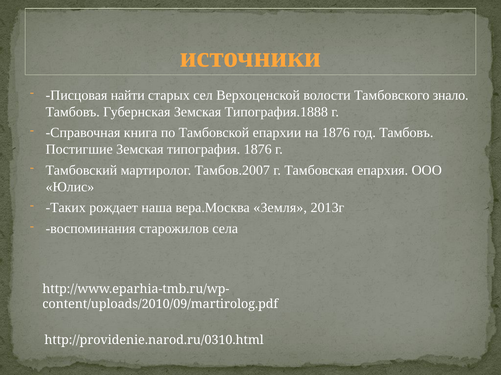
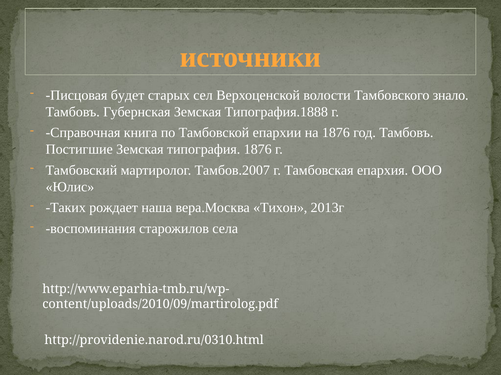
найти: найти -> будет (128, 95)
Земля: Земля -> Тихон (280, 208)
